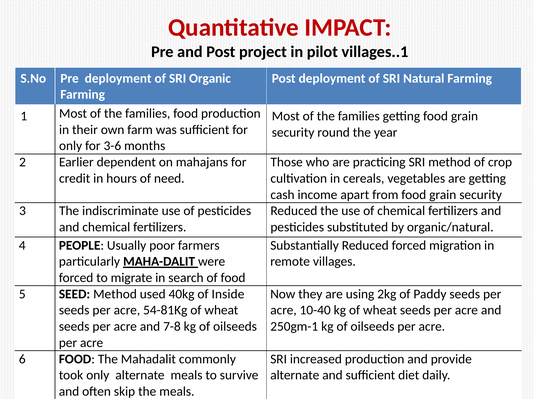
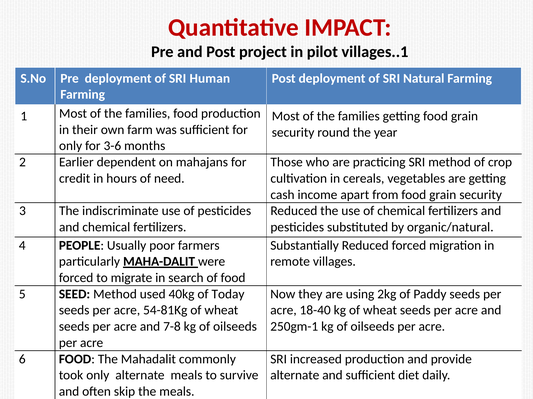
Organic: Organic -> Human (210, 78)
Inside: Inside -> Today (228, 295)
10-40: 10-40 -> 18-40 (315, 311)
